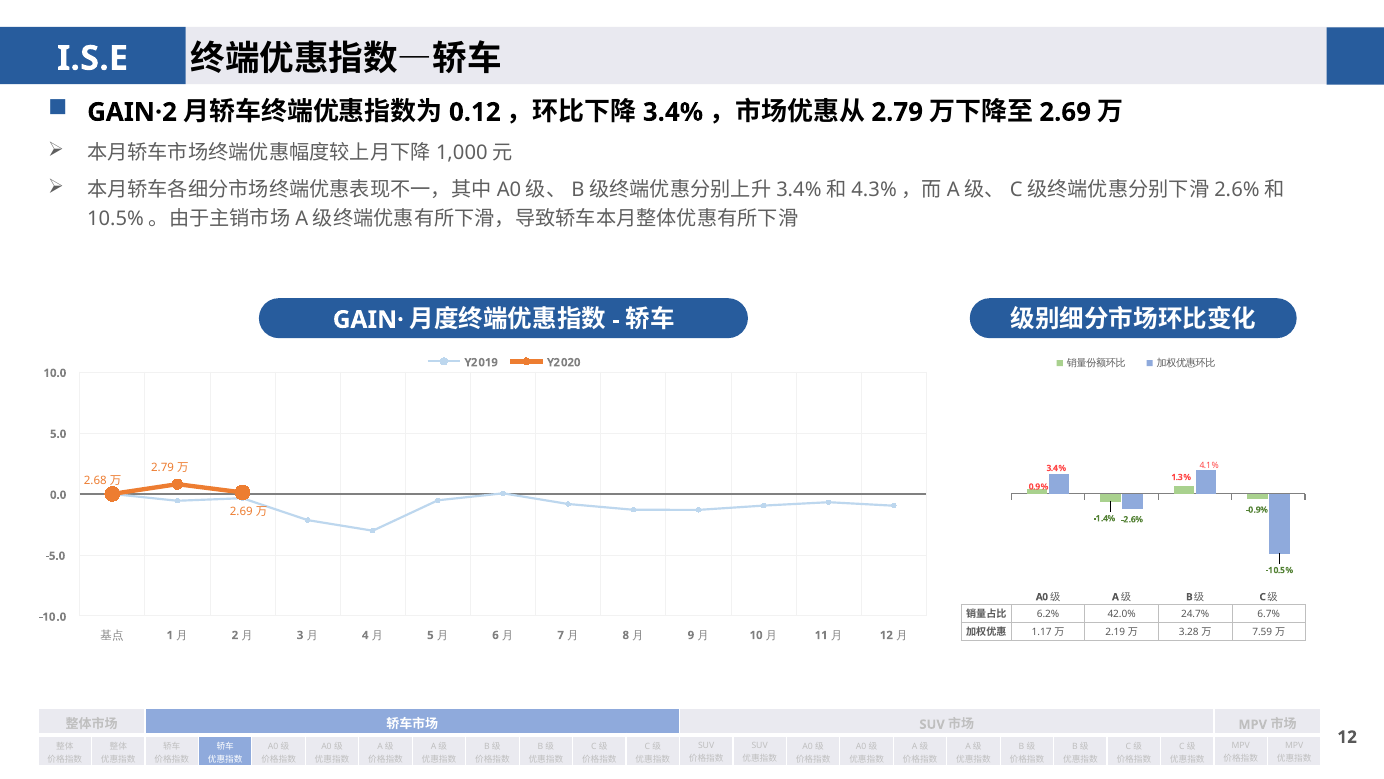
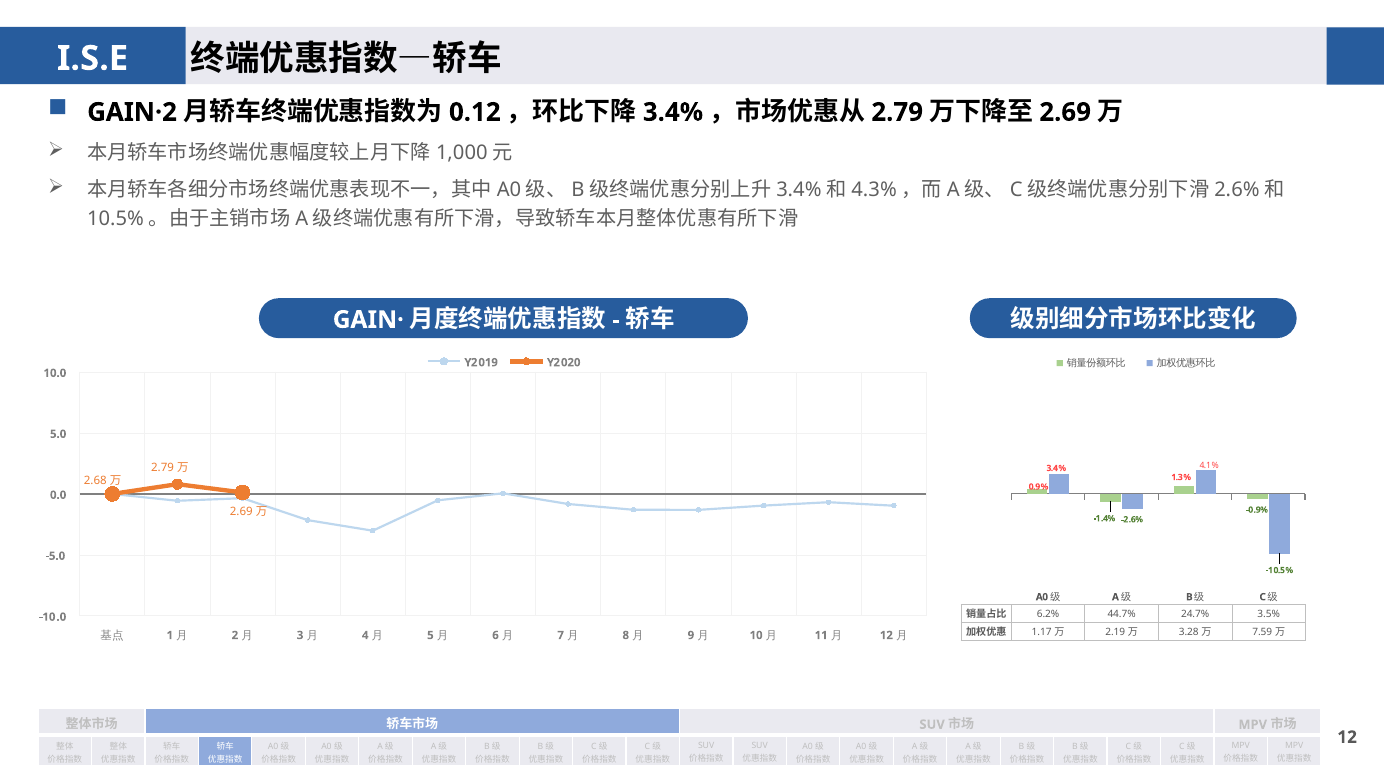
42.0%: 42.0% -> 44.7% (1122, 613)
6.7%: 6.7% -> 3.5% (1269, 613)
